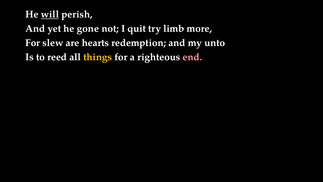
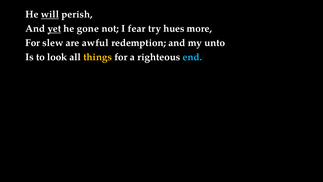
yet underline: none -> present (54, 29)
quit: quit -> fear (137, 29)
limb: limb -> hues (174, 29)
hearts: hearts -> awful (95, 43)
reed: reed -> look (57, 57)
end colour: pink -> light blue (192, 57)
